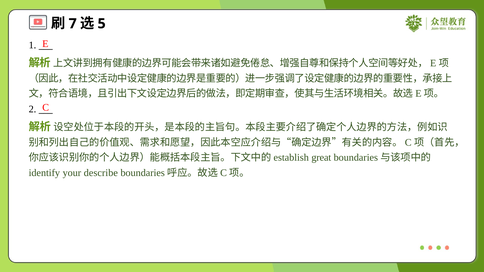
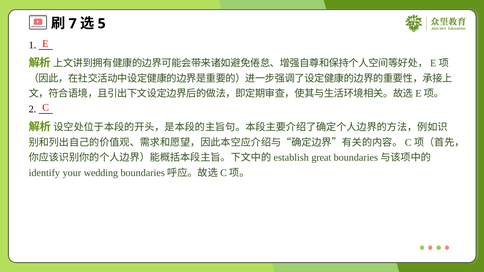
describe: describe -> wedding (101, 173)
